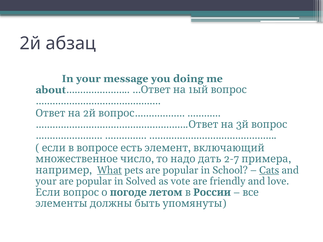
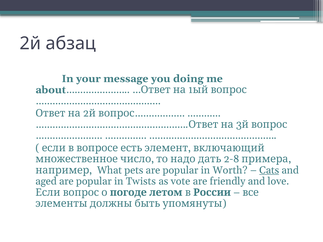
2-7: 2-7 -> 2-8 (232, 159)
What underline: present -> none (109, 170)
School: School -> Worth (230, 170)
your: your -> aged (46, 181)
Solved: Solved -> Twists (141, 181)
